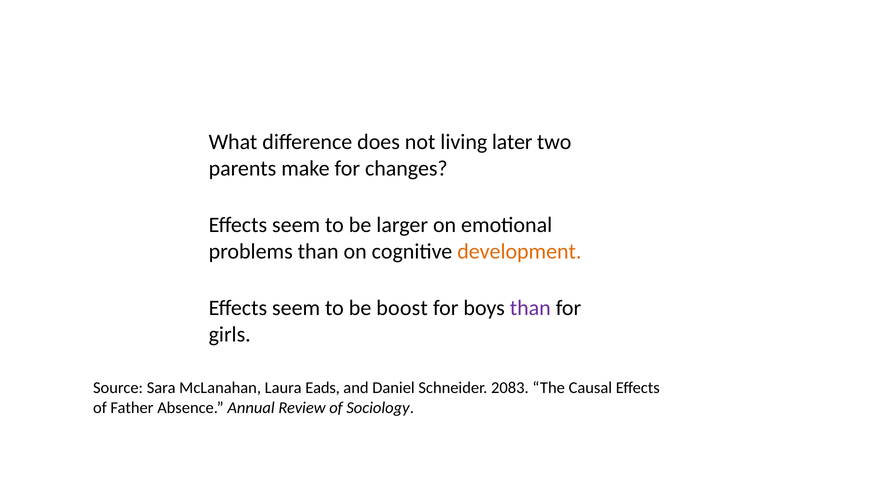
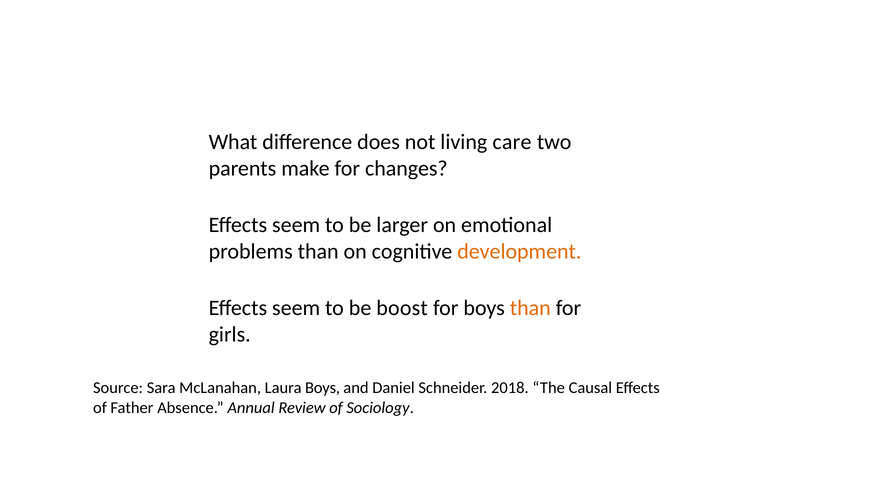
later: later -> care (512, 142)
than colour: purple -> orange (530, 308)
Laura Eads: Eads -> Boys (323, 388)
2083: 2083 -> 2018 (510, 388)
